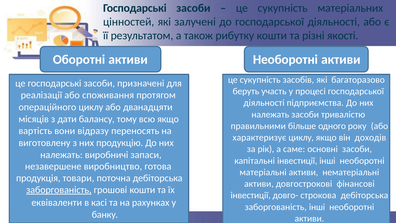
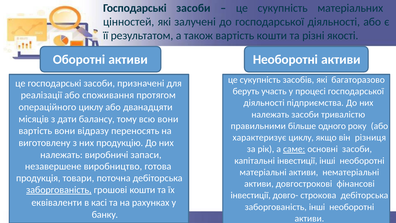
також рибутку: рибутку -> вартість (235, 35)
всю якщо: якщо -> вони (168, 119)
доходів: доходів -> різниця (370, 137)
саме underline: none -> present (294, 149)
